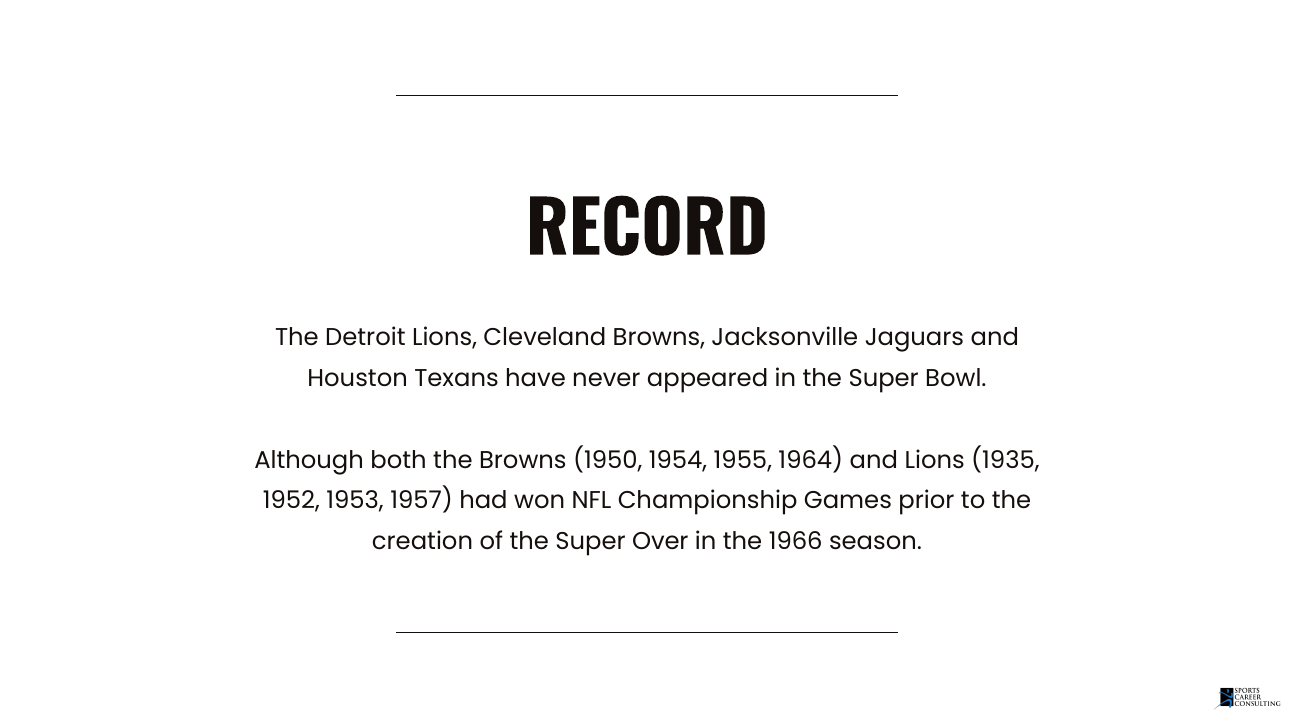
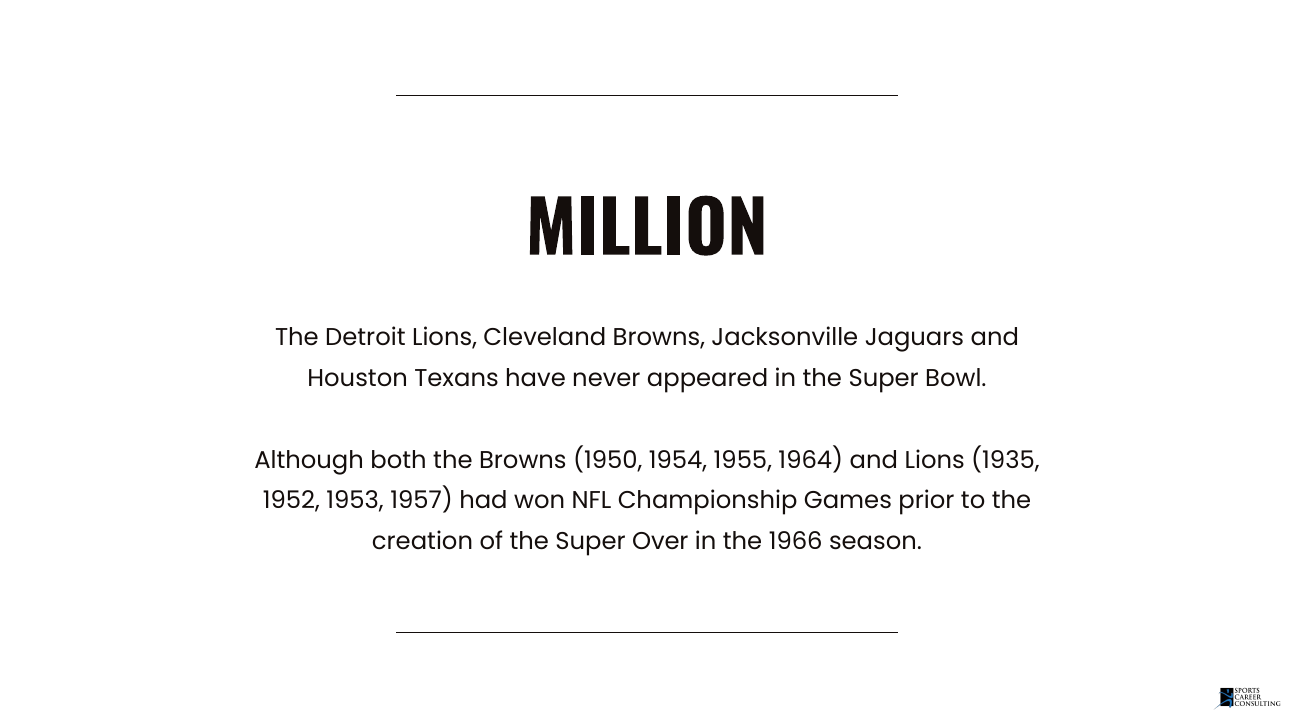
RECORD: RECORD -> MILLION (647, 231)
